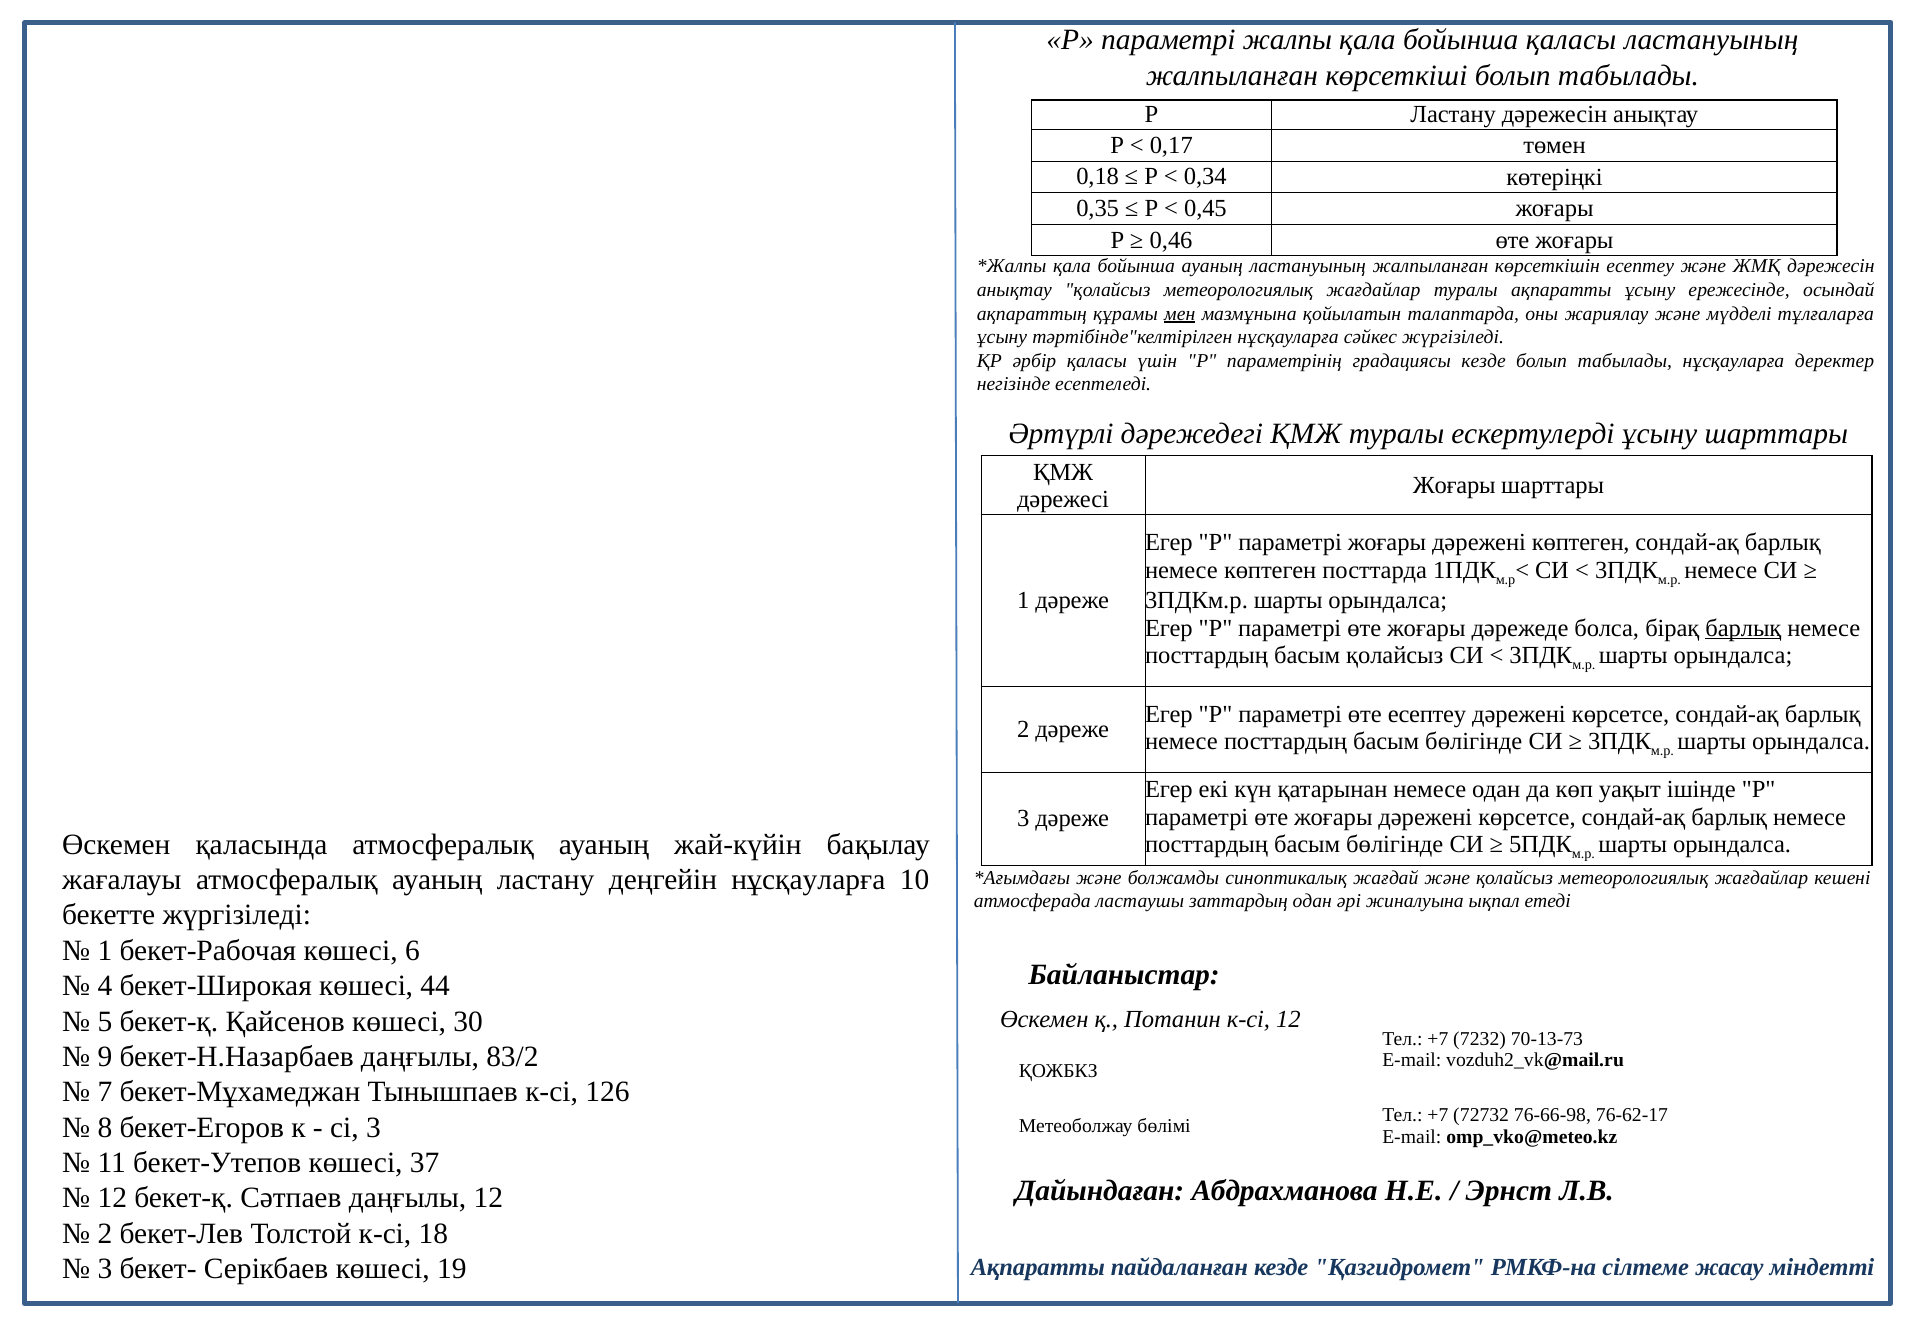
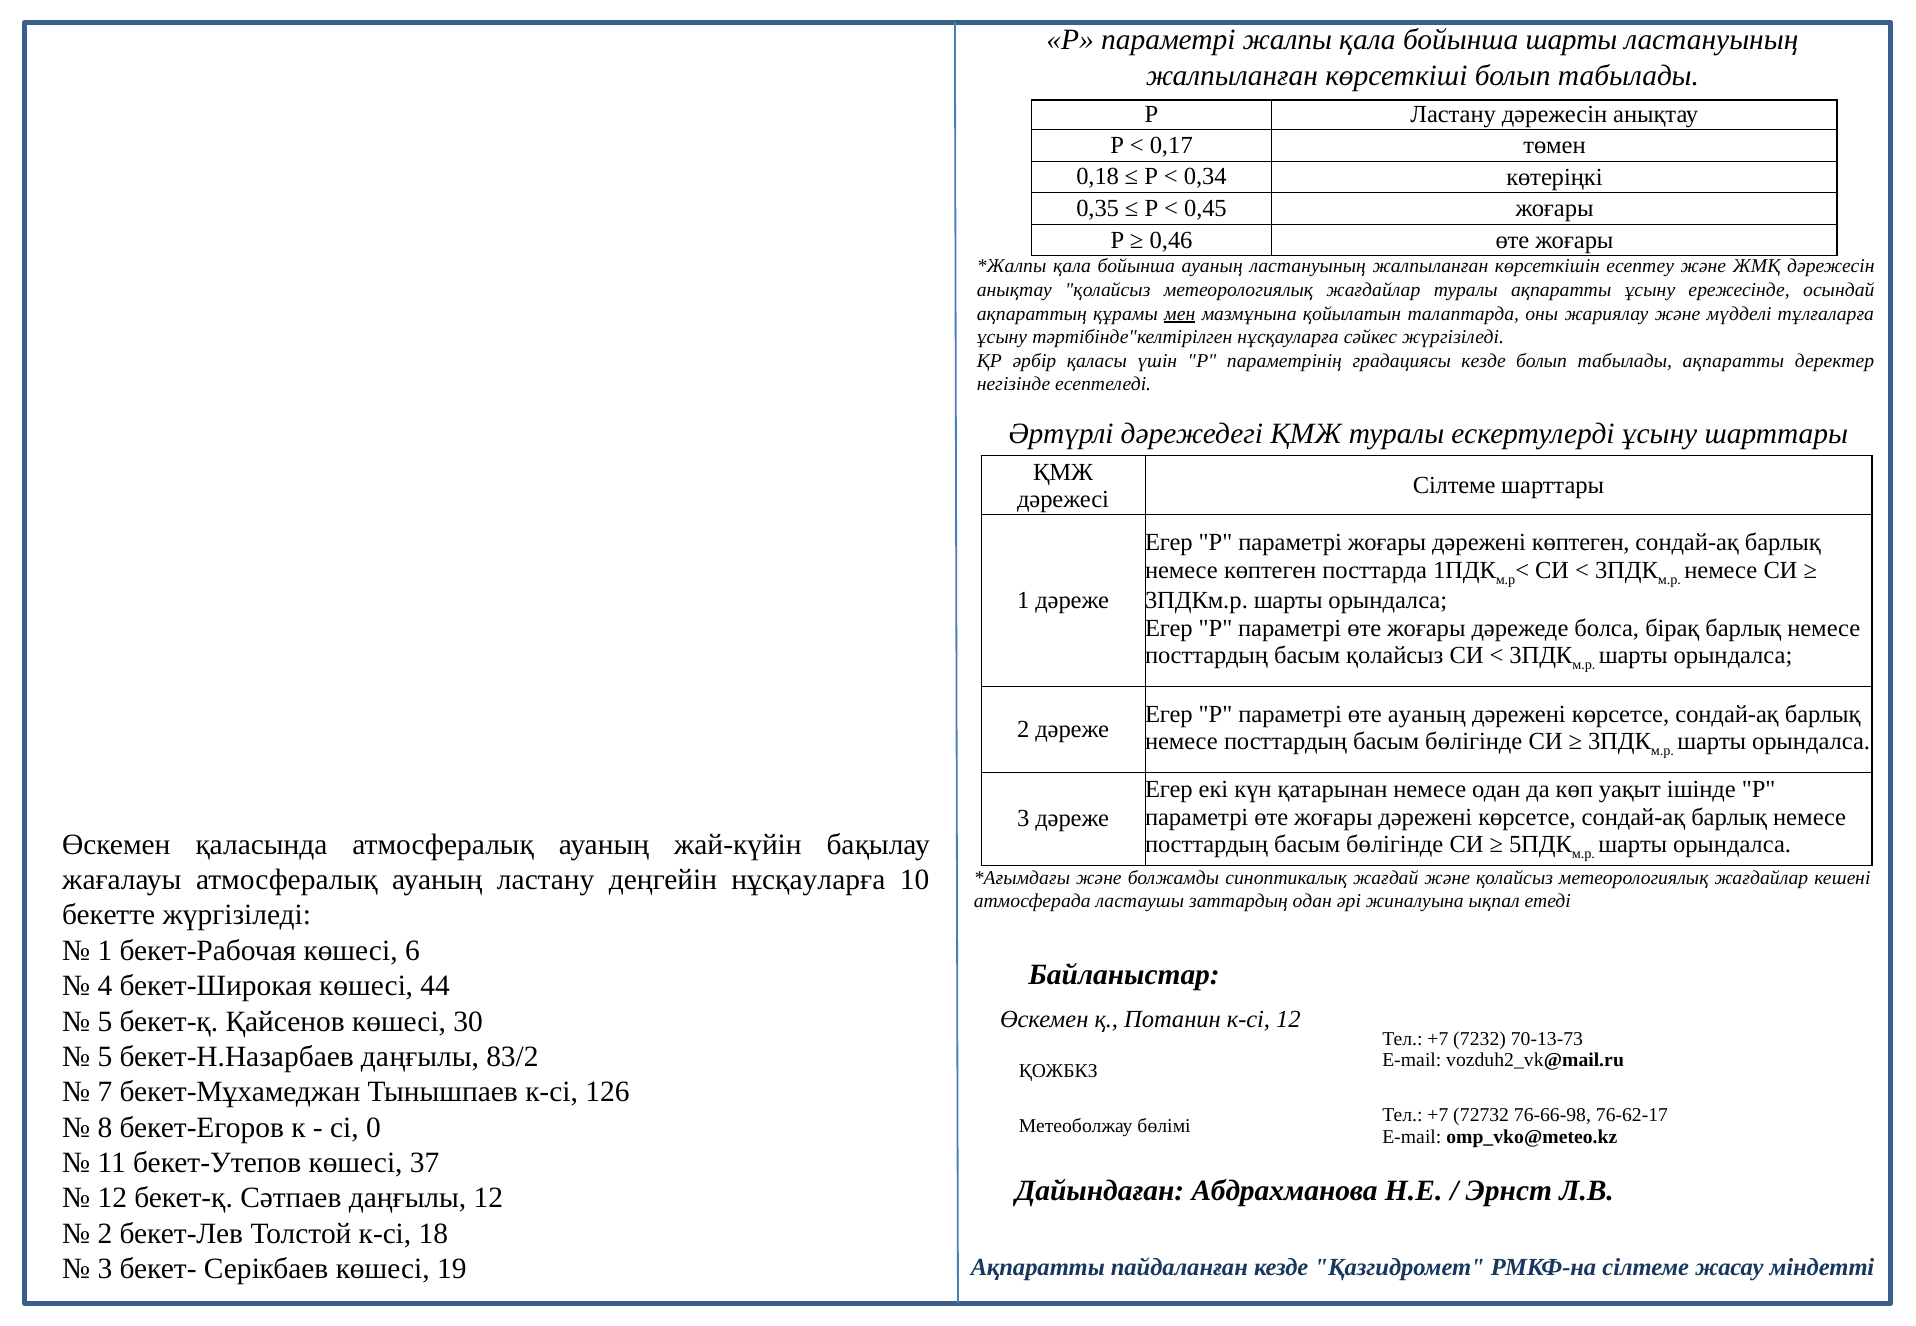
бойынша қаласы: қаласы -> шарты (1571, 40)
табылады нұсқауларға: нұсқауларға -> ақпаратты (1733, 361)
Жоғары: Жоғары -> Сілтеме (1454, 486)
барлық underline: present -> none (1743, 628)
өте есептеу: есептеу -> ауаның (1427, 714)
9: 9 -> 5 (105, 1057)
сі 3: 3 -> 0 (373, 1128)
